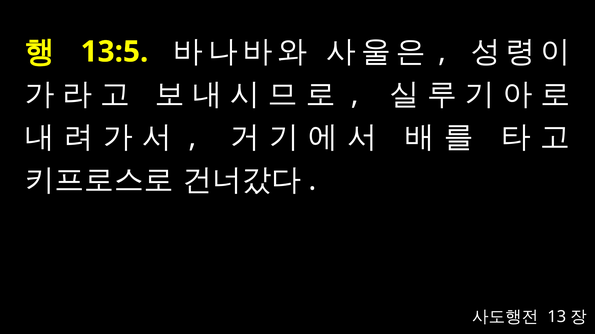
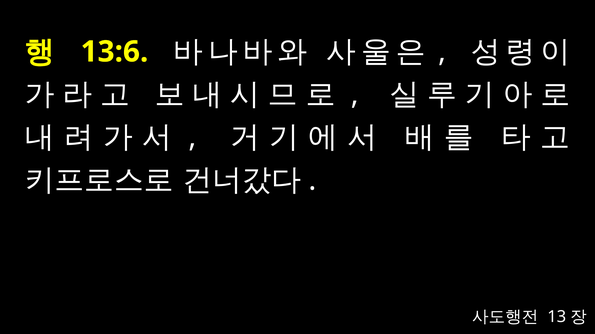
13:5: 13:5 -> 13:6 (114, 52)
